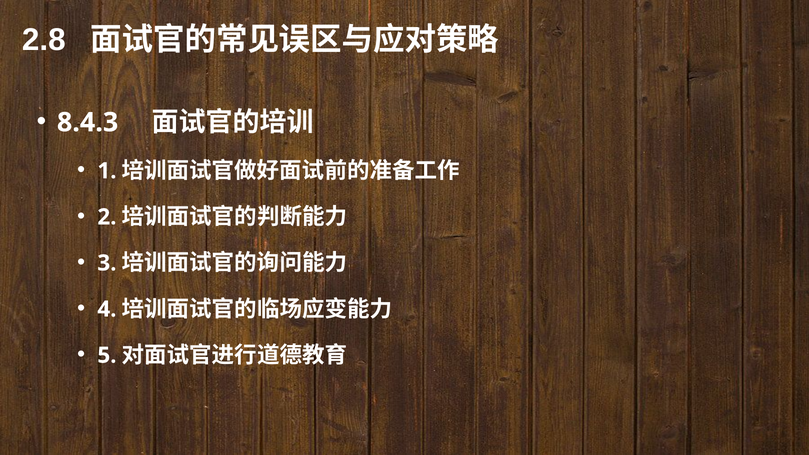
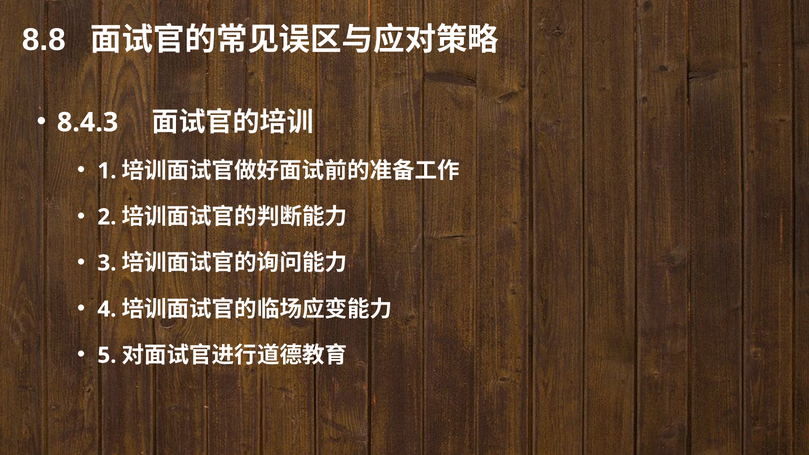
2.8: 2.8 -> 8.8 (44, 40)
